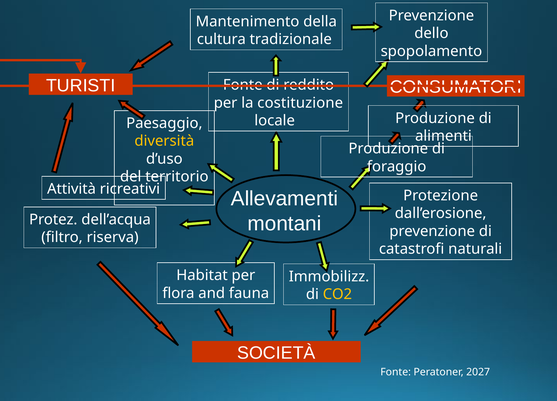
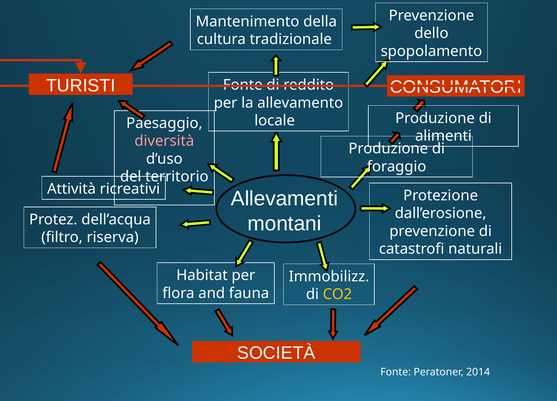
costituzione: costituzione -> allevamento (300, 103)
diversità colour: yellow -> pink (164, 141)
2027: 2027 -> 2014 (478, 372)
